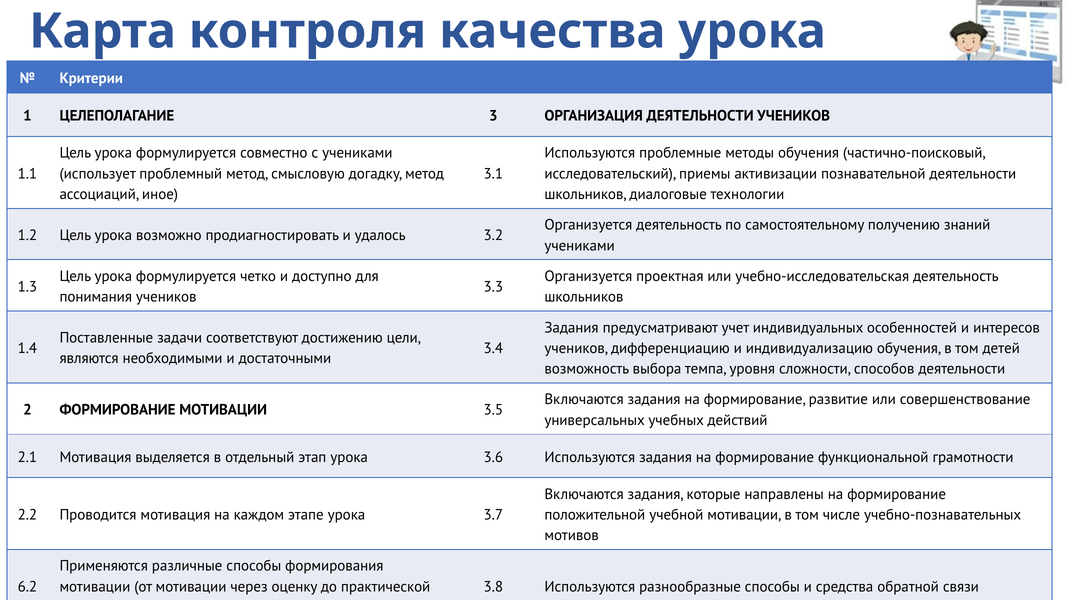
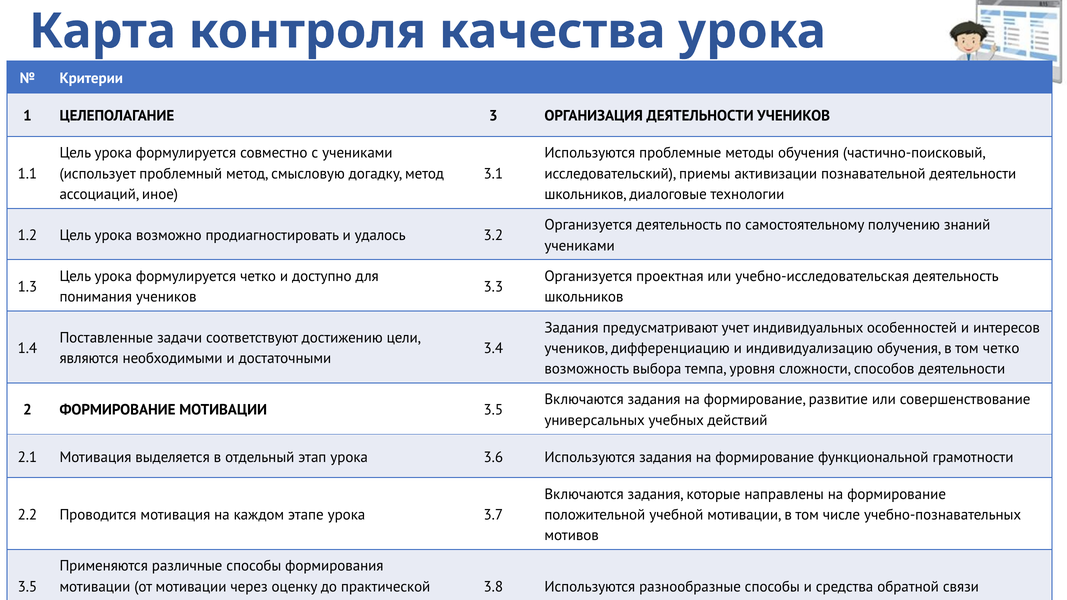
том детей: детей -> четко (1001, 348)
6.2: 6.2 -> 3.5 (27, 587)
